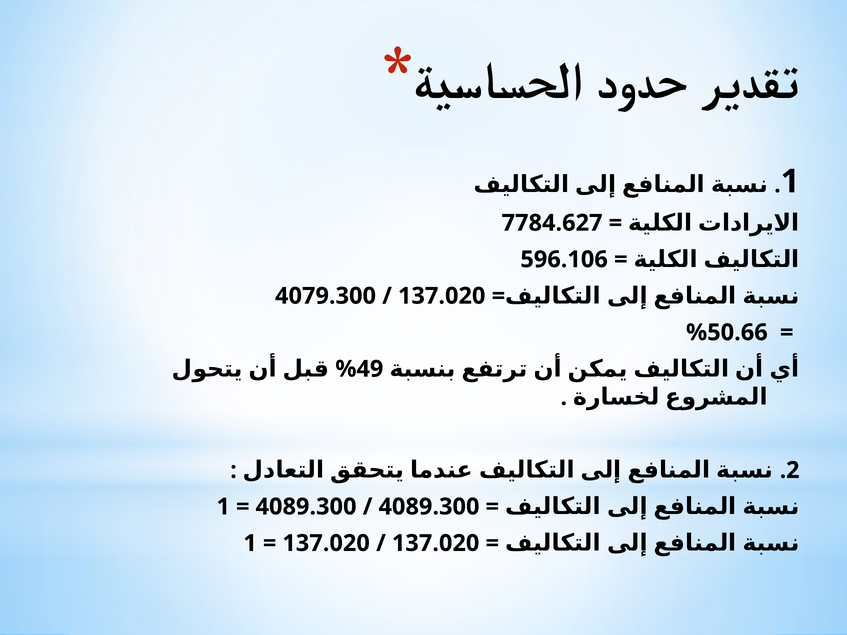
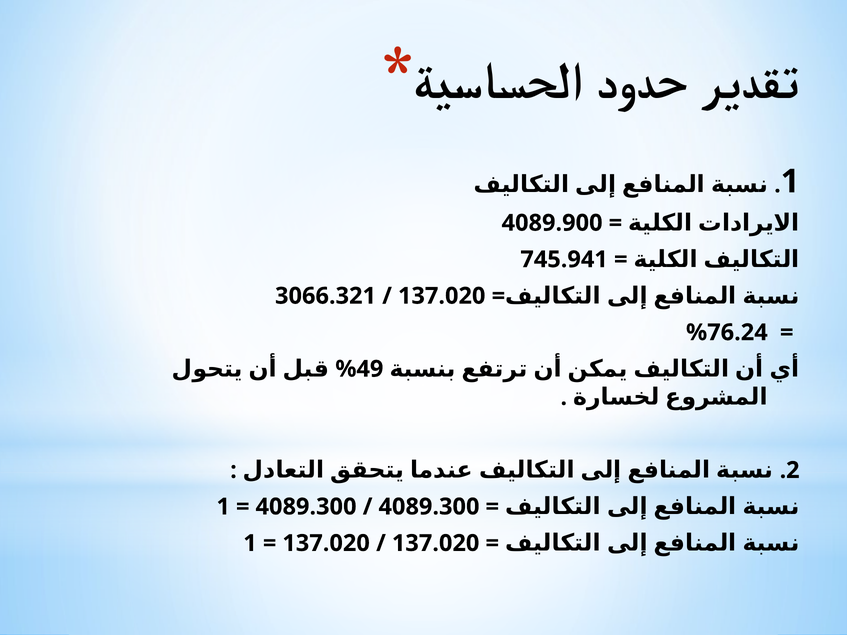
7784.627: 7784.627 -> 4089.900 (552, 223)
596.106: 596.106 -> 745.941 (564, 260)
4079.300: 4079.300 -> 3066.321 (326, 296)
%50.66: %50.66 -> %76.24 (727, 333)
